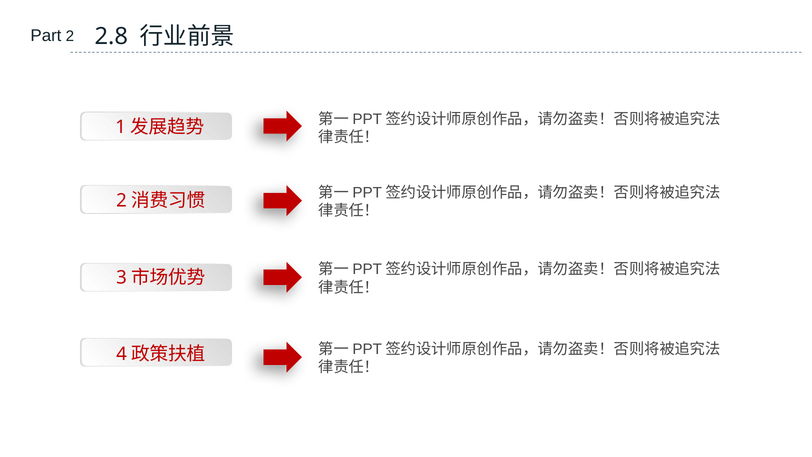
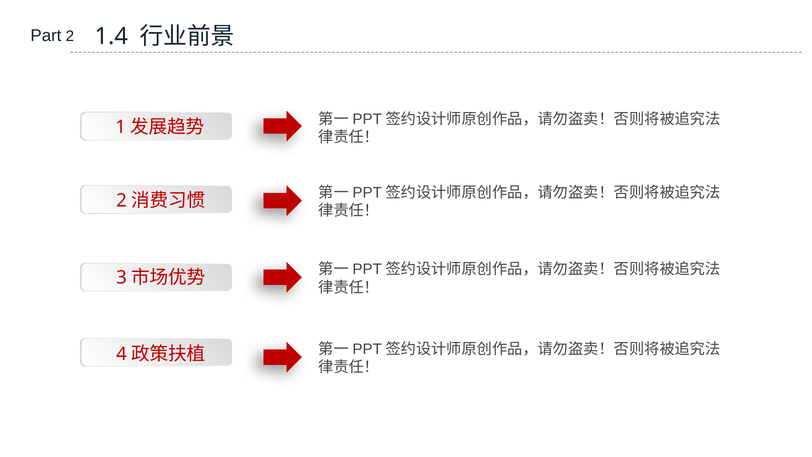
2.8: 2.8 -> 1.4 (111, 36)
